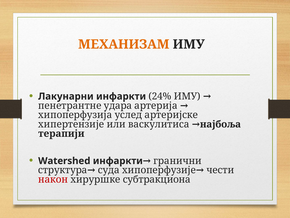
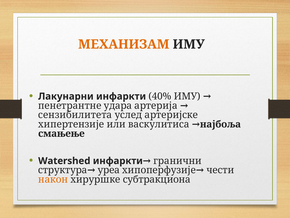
24%: 24% -> 40% (160, 96)
хипоперфузија: хипоперфузија -> сензибилитета (75, 115)
терапији: терапији -> смањење (61, 133)
суда: суда -> уреа (109, 170)
након colour: red -> orange (53, 179)
